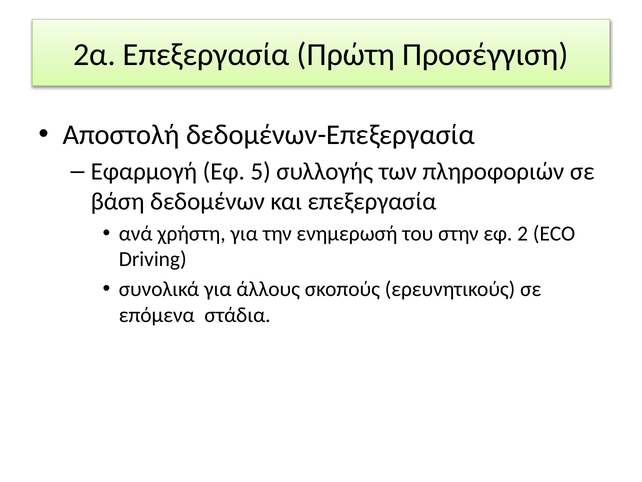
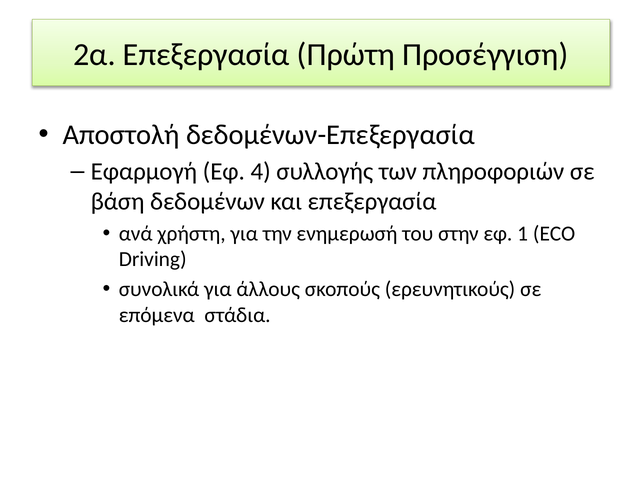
5: 5 -> 4 (261, 172)
2: 2 -> 1 (523, 233)
